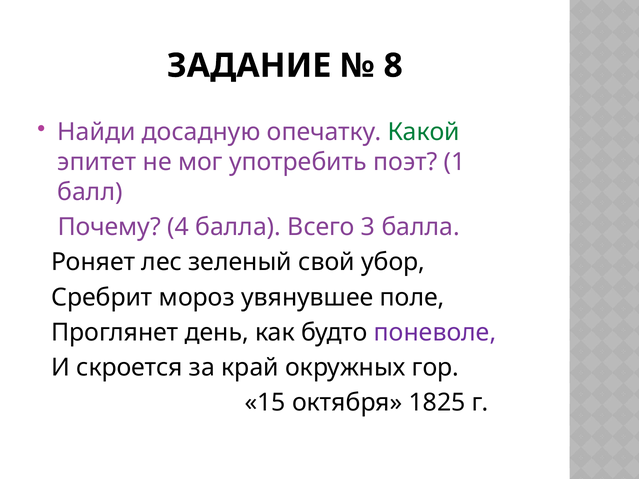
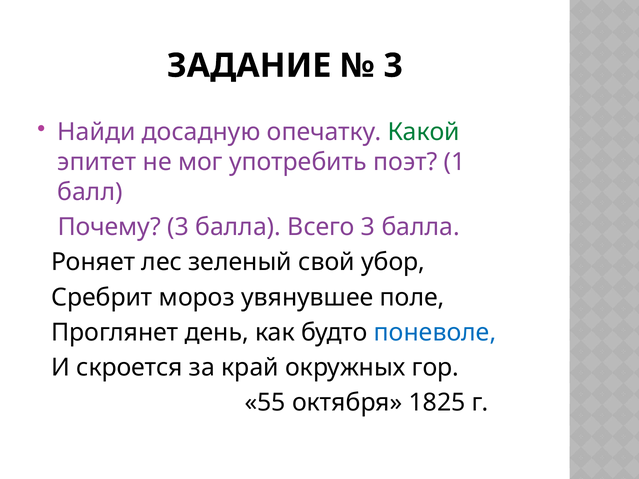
8: 8 -> 3 (393, 66)
Почему 4: 4 -> 3 (178, 227)
поневоле colour: purple -> blue (435, 333)
15: 15 -> 55 (265, 403)
